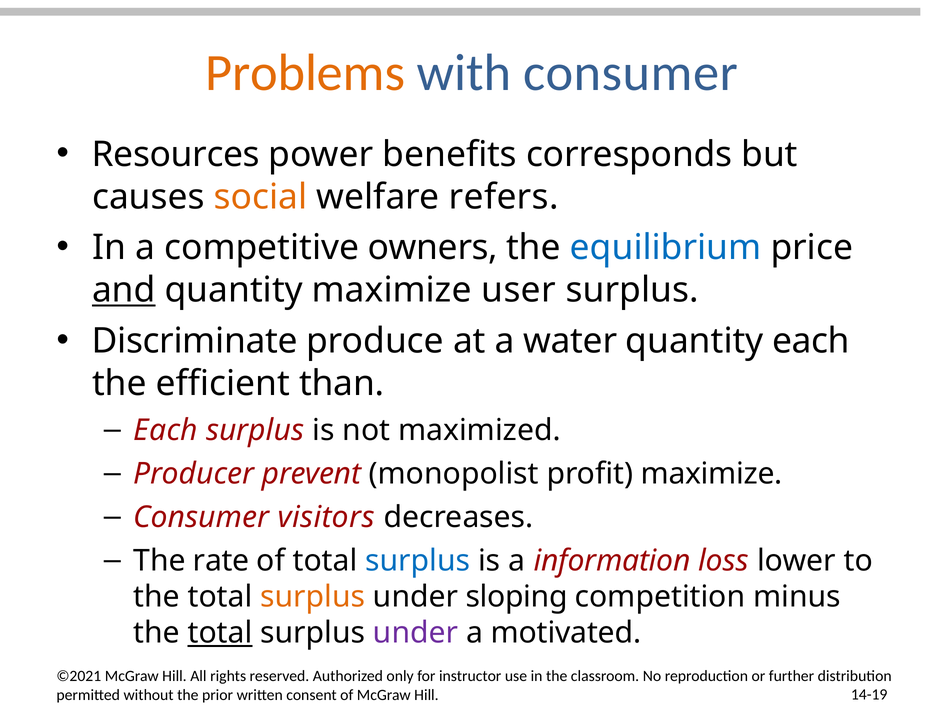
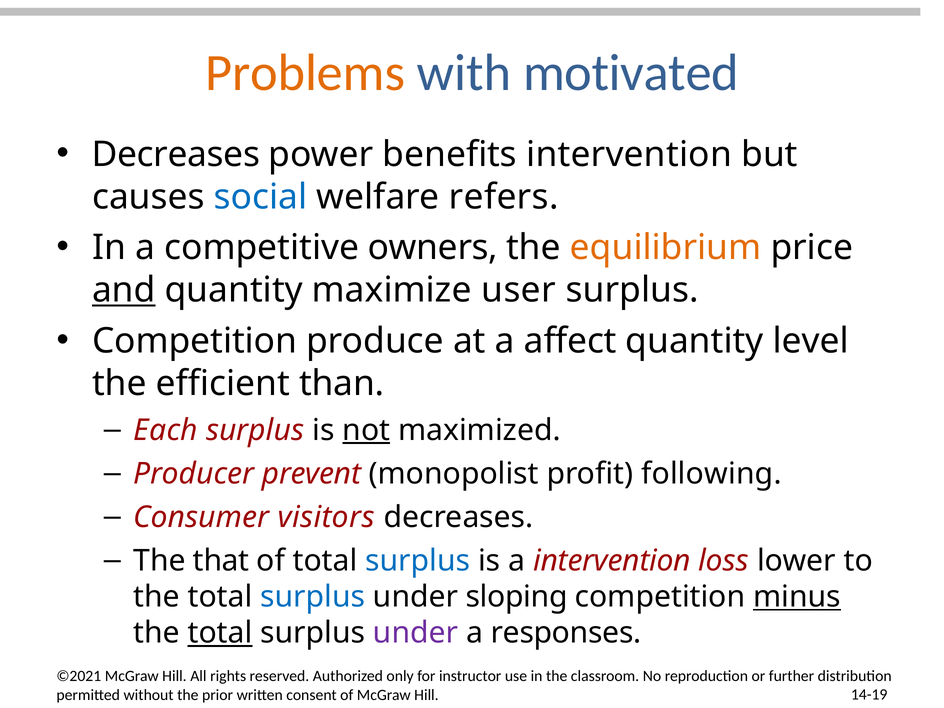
with consumer: consumer -> motivated (631, 73)
Resources: Resources -> Decreases (176, 154)
benefits corresponds: corresponds -> intervention (629, 154)
social colour: orange -> blue (261, 197)
equilibrium colour: blue -> orange (666, 248)
Discriminate: Discriminate -> Competition (195, 341)
water: water -> affect (570, 341)
quantity each: each -> level (811, 341)
not underline: none -> present (366, 430)
profit maximize: maximize -> following (711, 474)
rate: rate -> that (221, 561)
a information: information -> intervention (612, 561)
surplus colour: orange -> blue (313, 597)
minus underline: none -> present (797, 597)
motivated: motivated -> responses (566, 633)
